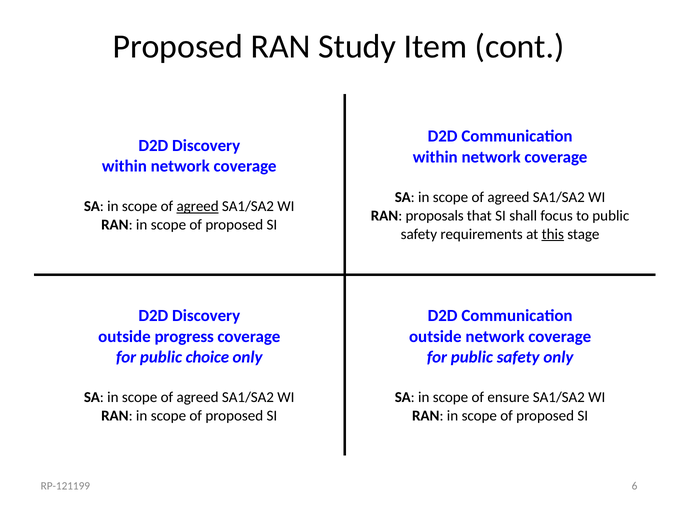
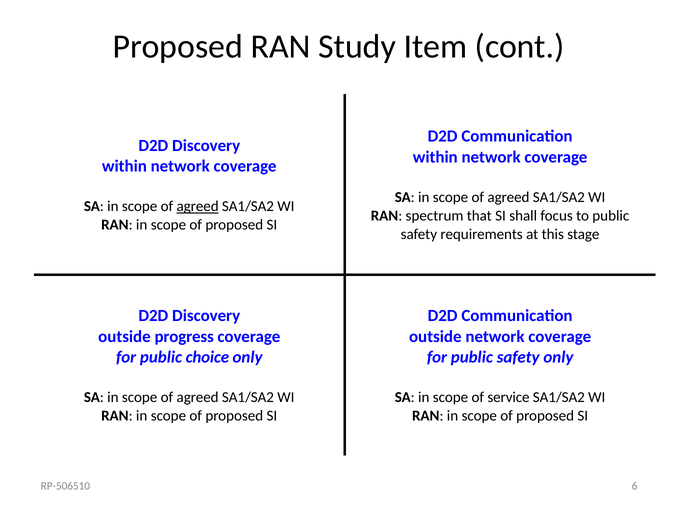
proposals: proposals -> spectrum (435, 215)
this underline: present -> none (553, 234)
ensure: ensure -> service (508, 397)
RP-121199: RP-121199 -> RP-506510 (65, 486)
